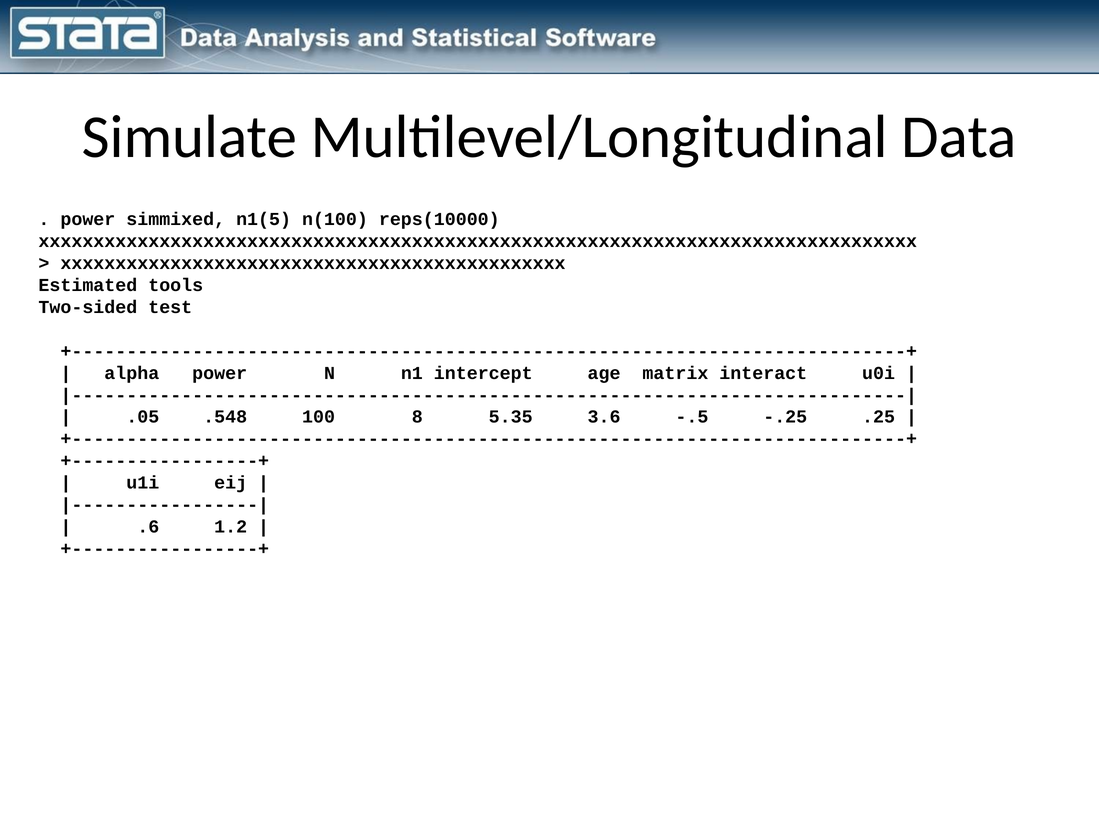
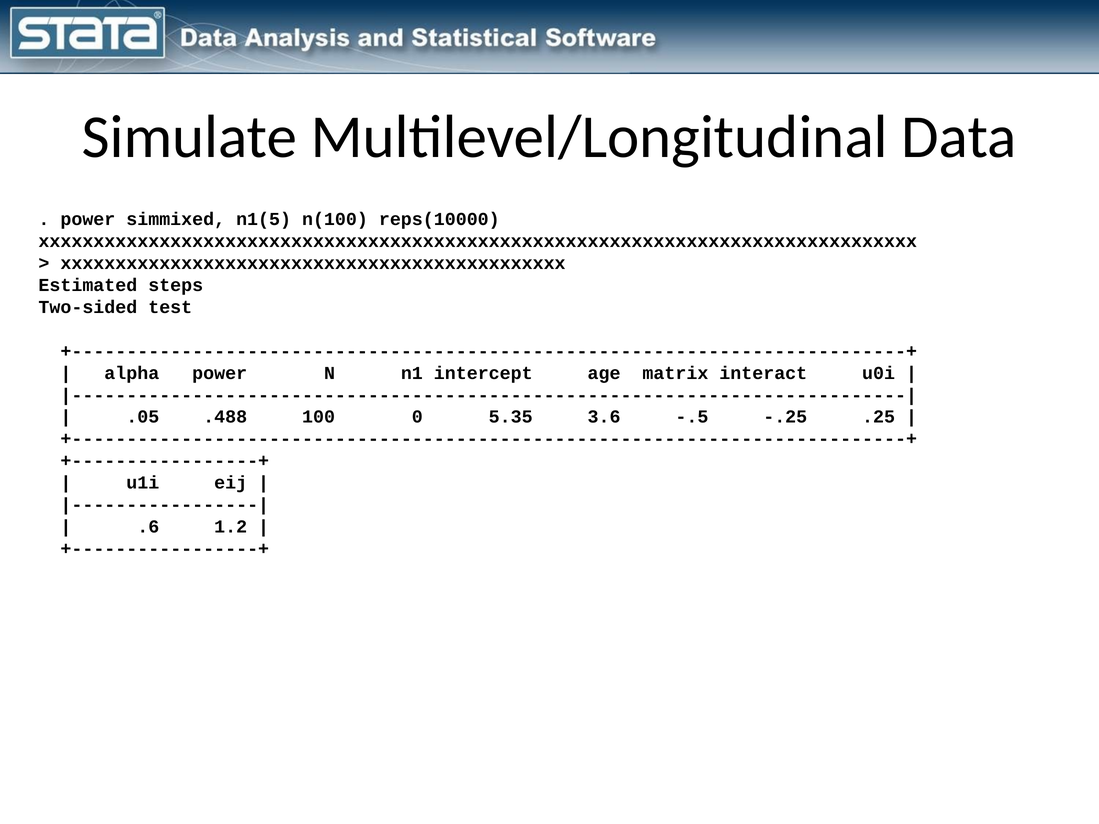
tools: tools -> steps (176, 285)
.548: .548 -> .488 (225, 417)
8: 8 -> 0 (417, 417)
